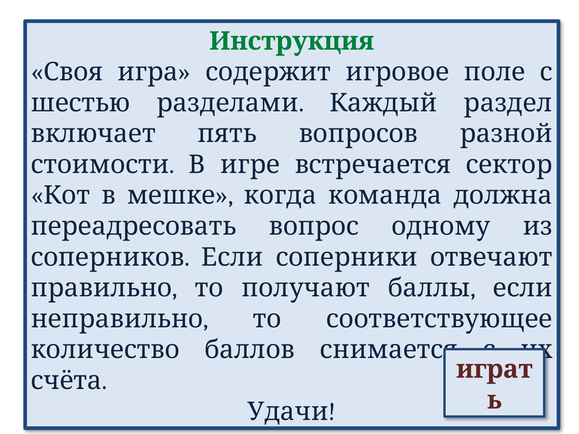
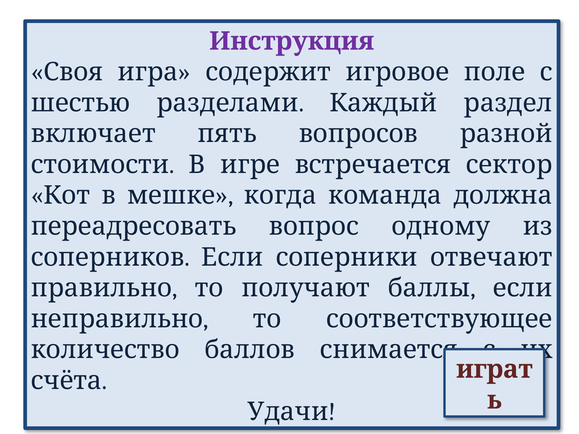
Инструкция colour: green -> purple (292, 41)
